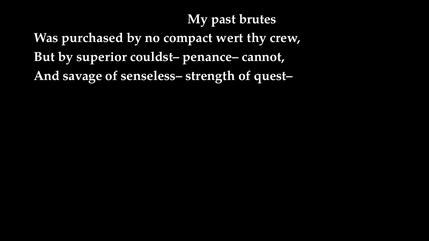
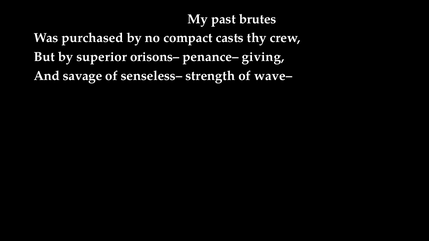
wert: wert -> casts (230, 38)
couldst–: couldst– -> orisons– (155, 57)
cannot: cannot -> giving (263, 57)
quest–: quest– -> wave– (273, 76)
